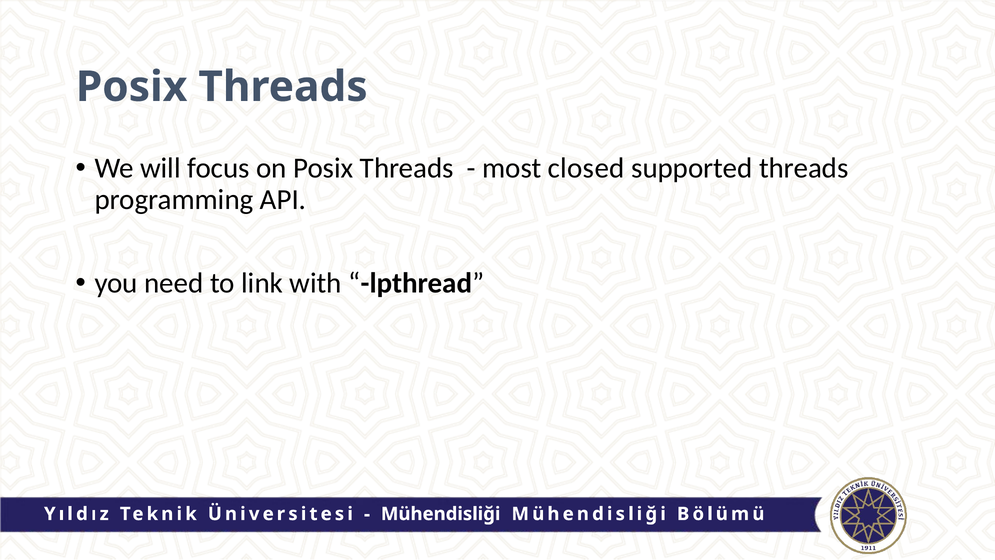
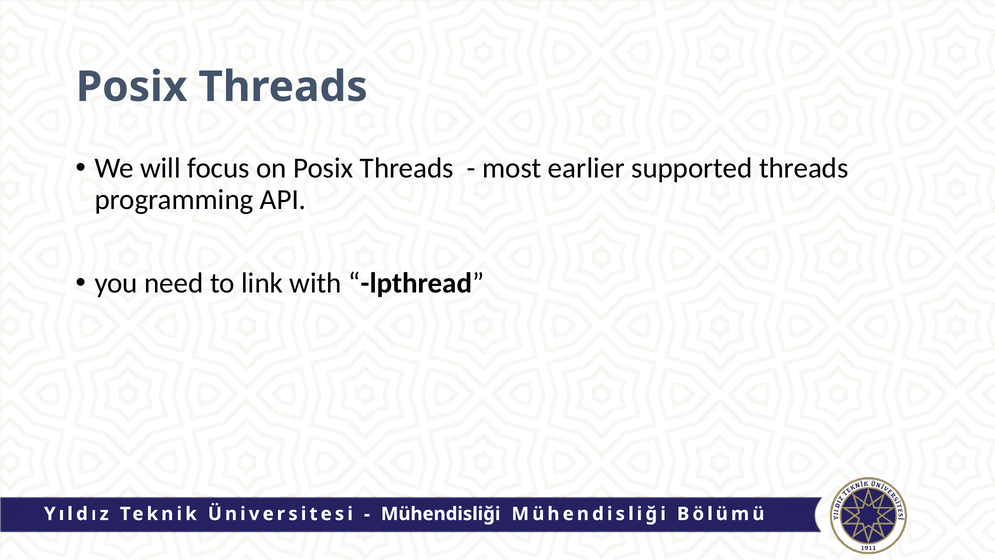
closed: closed -> earlier (586, 168)
